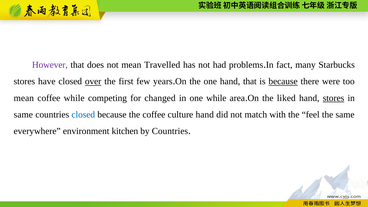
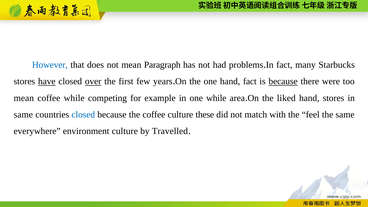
However colour: purple -> blue (50, 65)
Travelled: Travelled -> Paragraph (162, 65)
have underline: none -> present (47, 81)
hand that: that -> fact (250, 81)
changed: changed -> example (160, 98)
stores underline: present -> none (334, 98)
culture hand: hand -> these (205, 115)
environment kitchen: kitchen -> culture (125, 131)
by Countries: Countries -> Travelled (170, 131)
